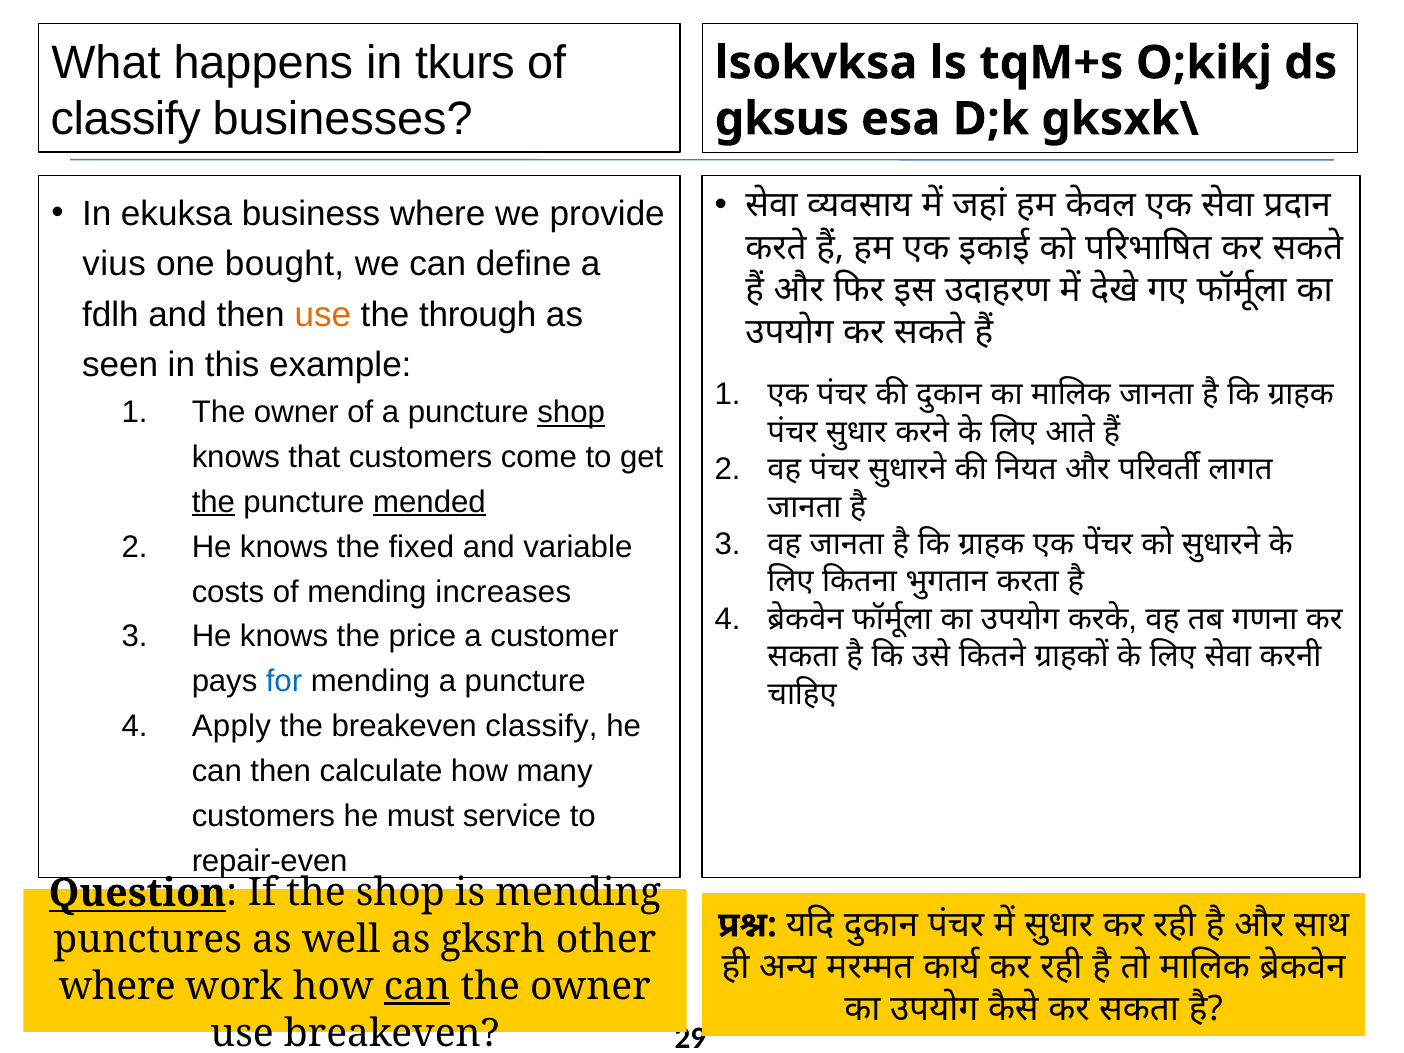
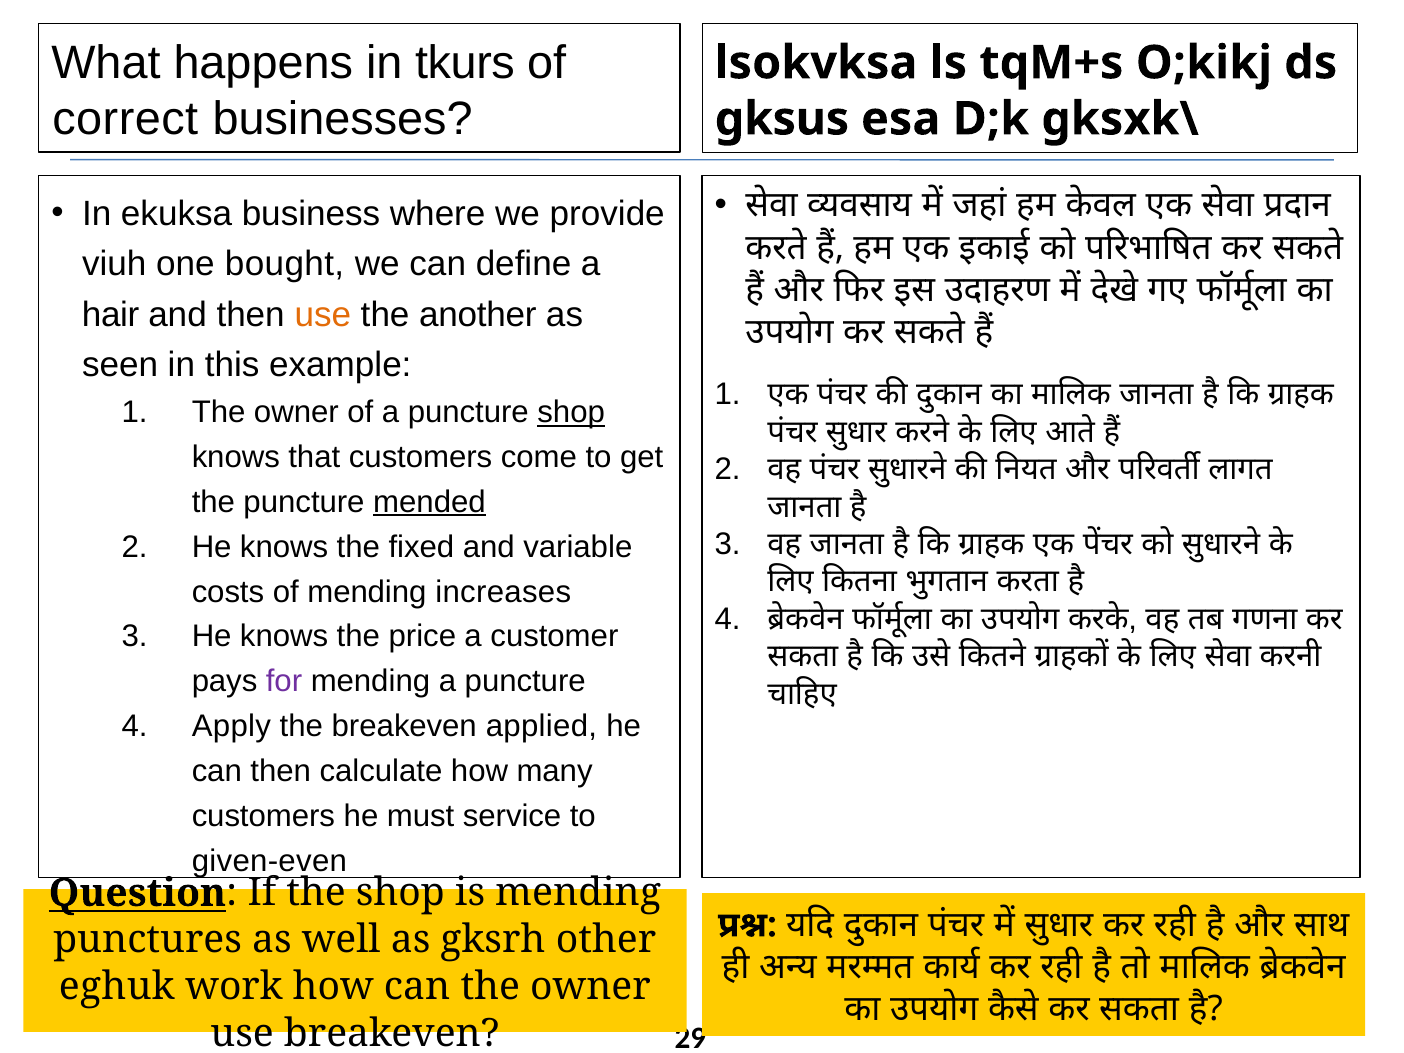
classify: classify -> correct (125, 119)
vius: vius -> viuh (114, 264)
fdlh: fdlh -> hair (111, 315)
through: through -> another (478, 315)
the underline: present -> none (213, 502)
for colour: blue -> purple (284, 682)
breakeven classify: classify -> applied (541, 726)
repair-even: repair-even -> given-even (269, 861)
where: where -> eghuk (117, 987)
can underline: present -> none (417, 987)
